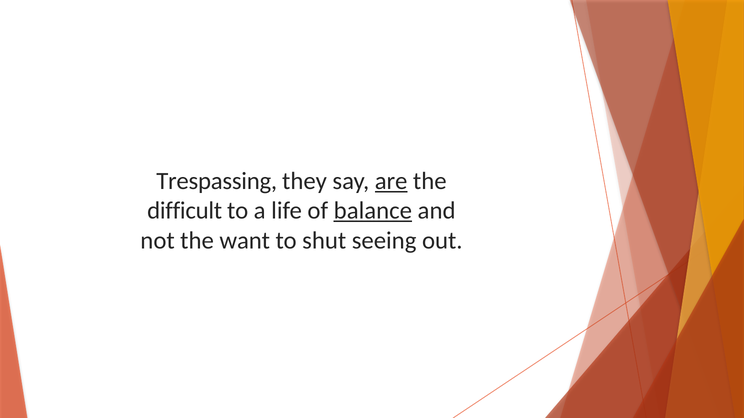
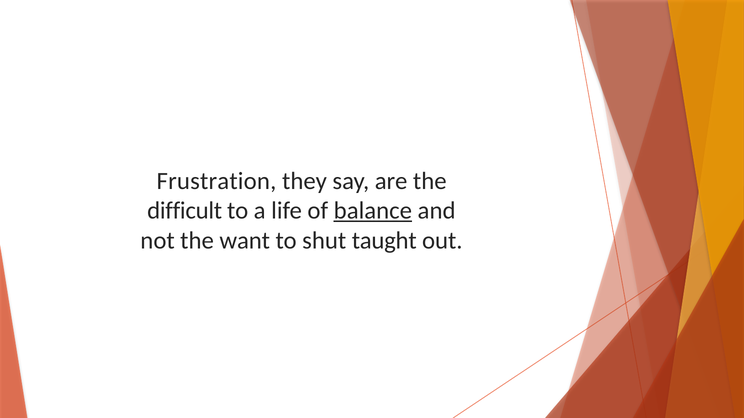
Trespassing: Trespassing -> Frustration (216, 181)
are underline: present -> none (391, 181)
seeing: seeing -> taught (384, 241)
